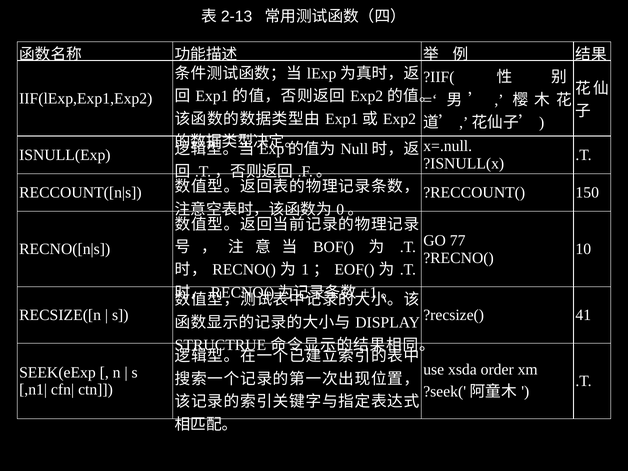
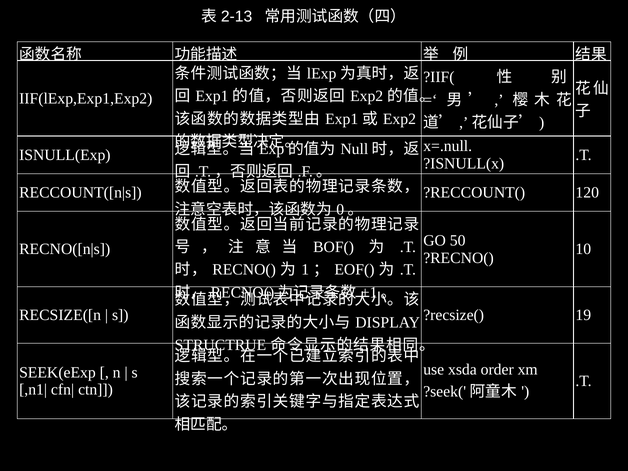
150: 150 -> 120 (587, 193)
77: 77 -> 50 (458, 240)
41: 41 -> 19 (583, 315)
